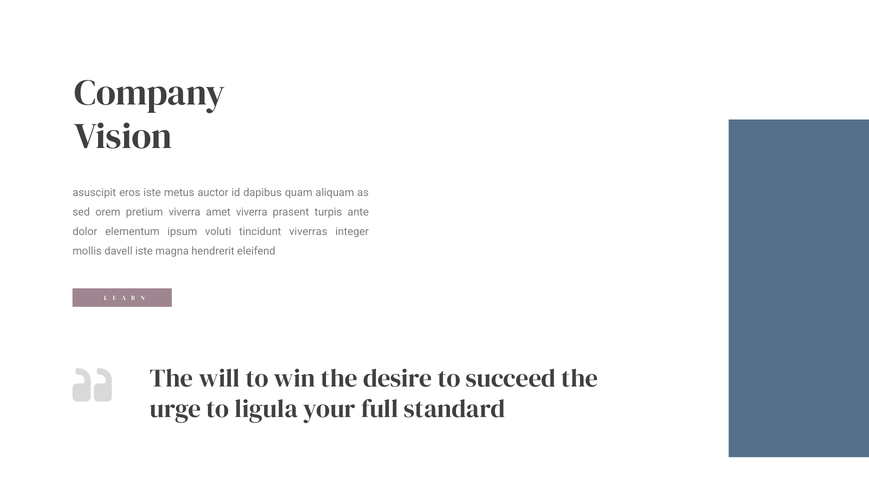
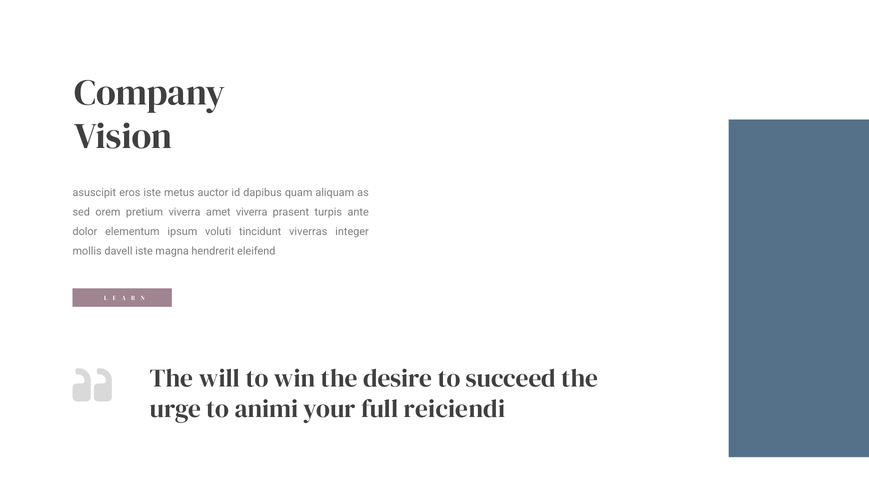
ligula: ligula -> animi (266, 409)
standard: standard -> reiciendi (455, 409)
